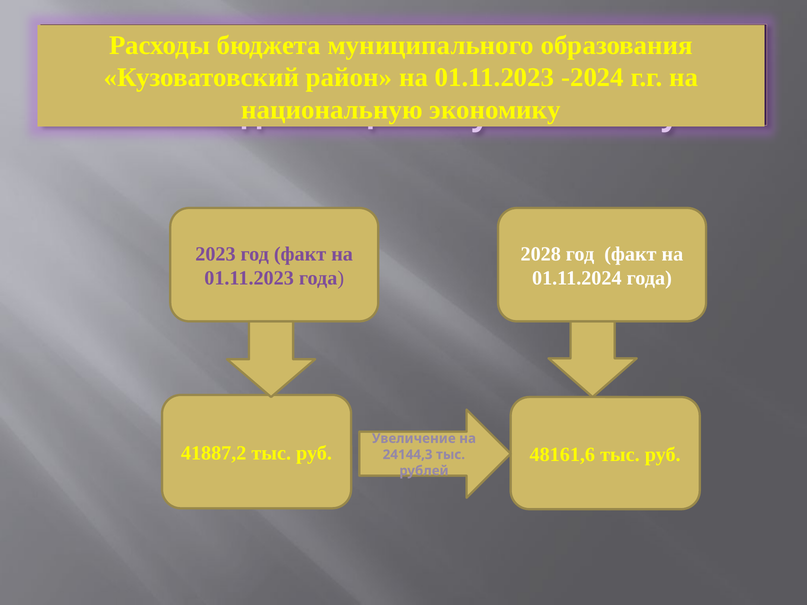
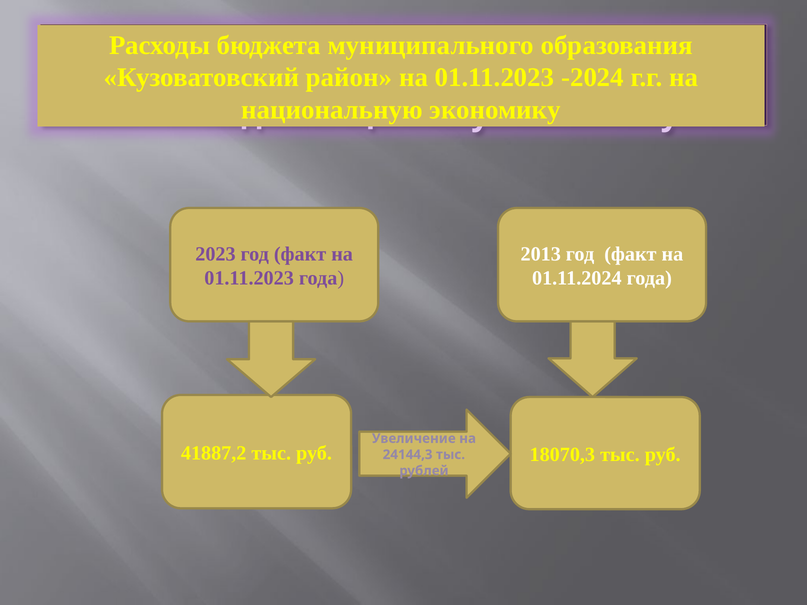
2028: 2028 -> 2013 (541, 254)
48161,6: 48161,6 -> 18070,3 (562, 455)
